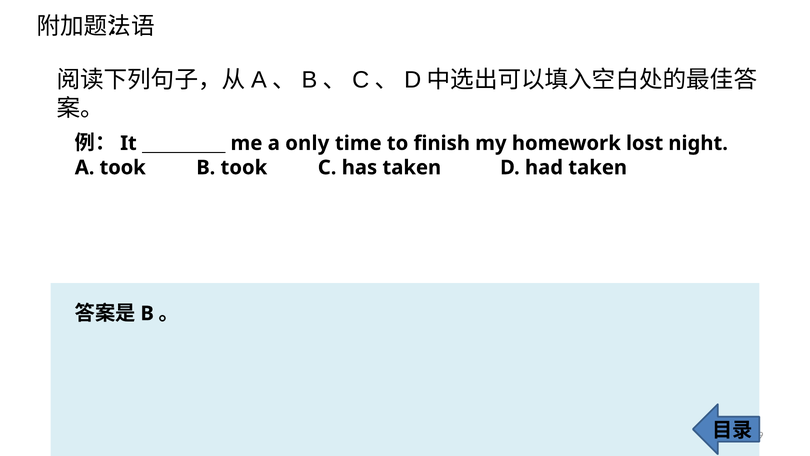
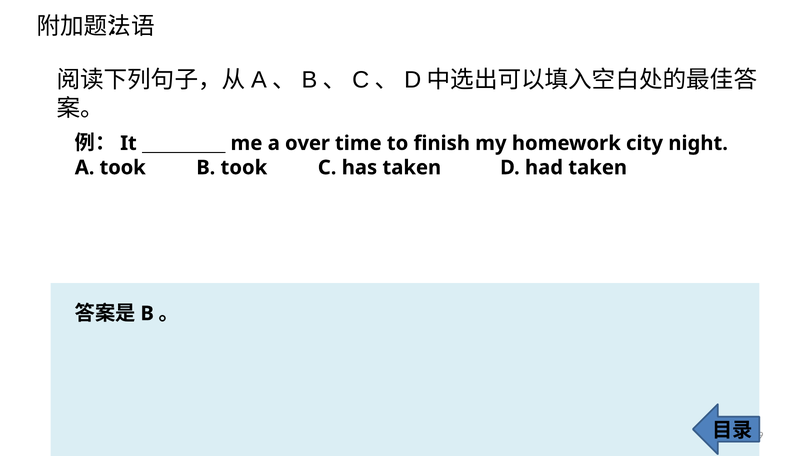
only: only -> over (307, 143)
lost: lost -> city (645, 143)
